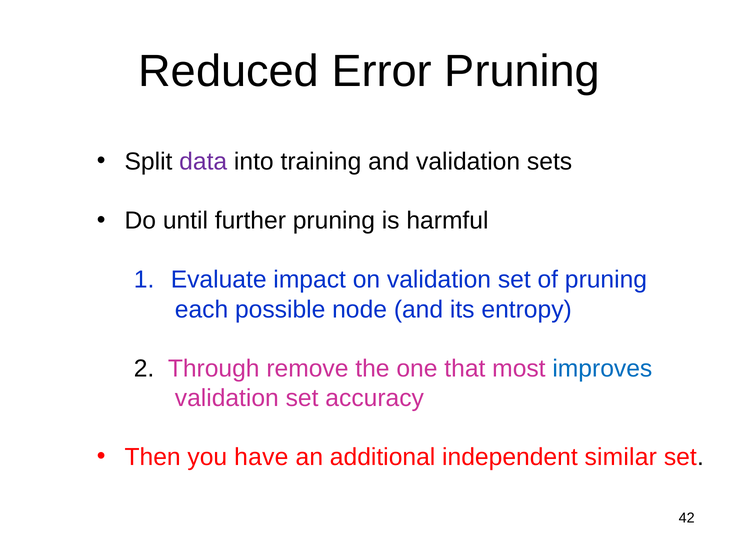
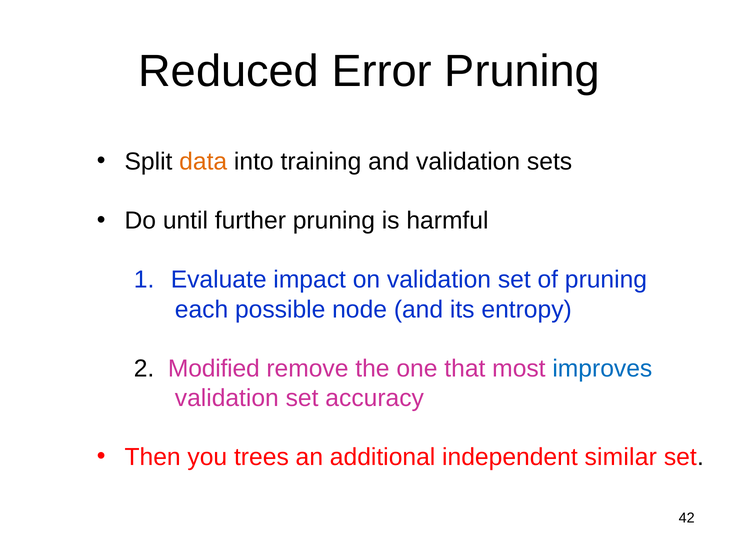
data colour: purple -> orange (203, 162)
Through: Through -> Modified (214, 369)
have: have -> trees (261, 457)
